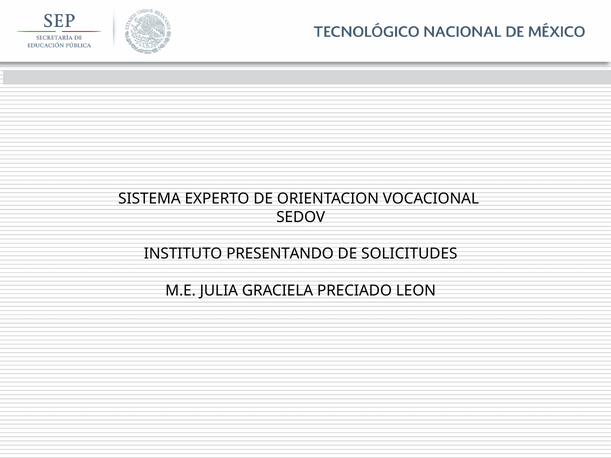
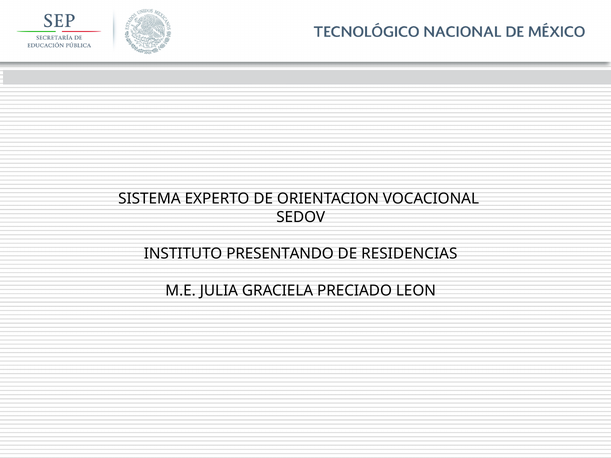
SOLICITUDES: SOLICITUDES -> RESIDENCIAS (409, 254)
